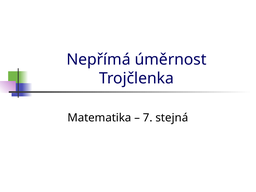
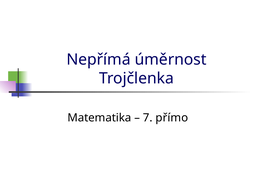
stejná: stejná -> přímo (172, 118)
